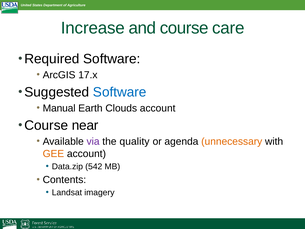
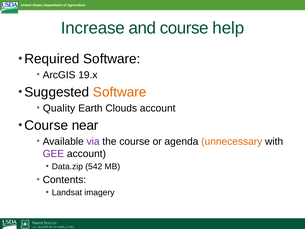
care: care -> help (228, 28)
17.x: 17.x -> 19.x (88, 75)
Software colour: blue -> orange (120, 92)
Manual: Manual -> Quality (59, 108)
the quality: quality -> course (135, 141)
GEE colour: orange -> purple (53, 154)
